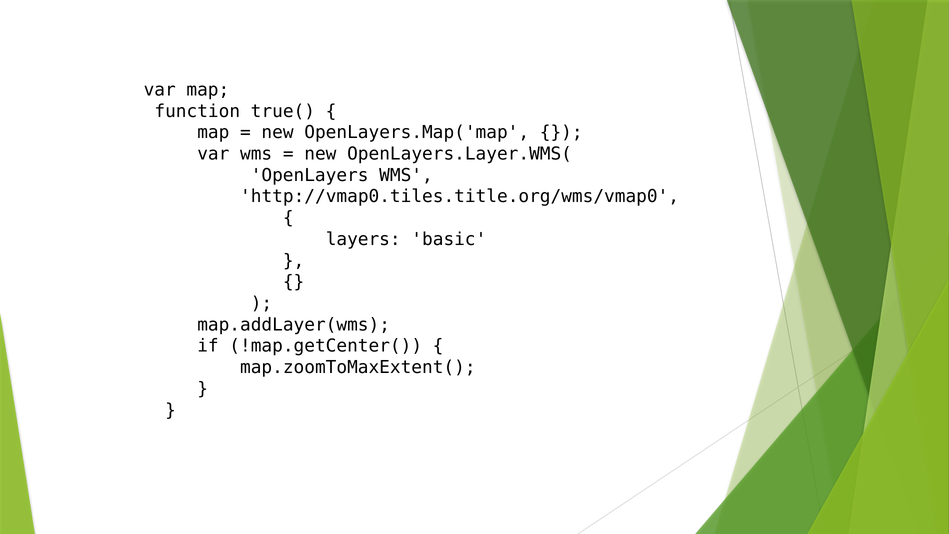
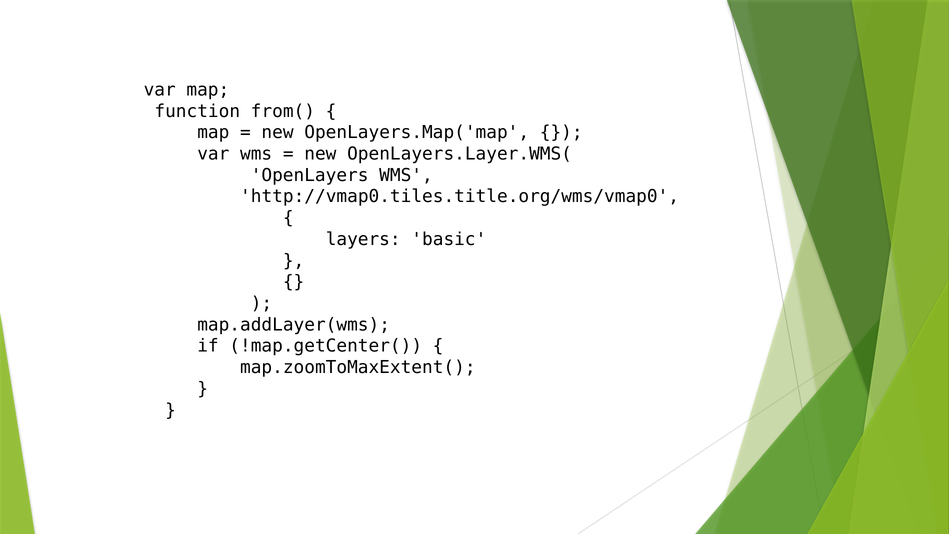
true(: true( -> from( (283, 111)
